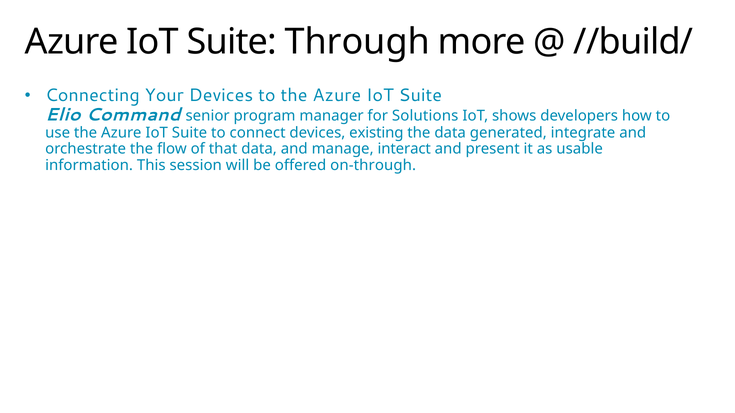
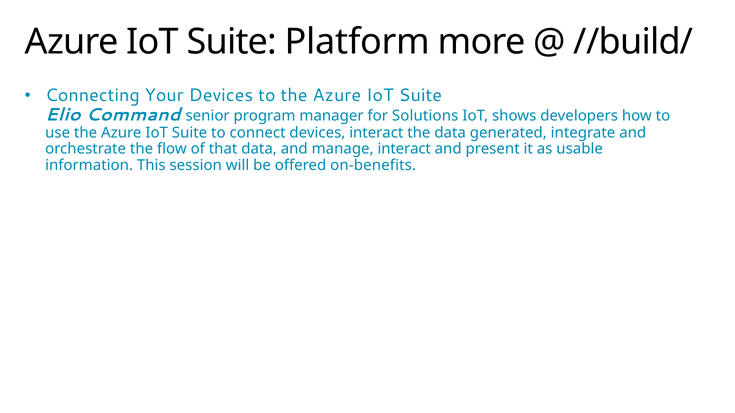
Through: Through -> Platform (357, 42)
devices existing: existing -> interact (376, 133)
on-through: on-through -> on-benefits (373, 165)
